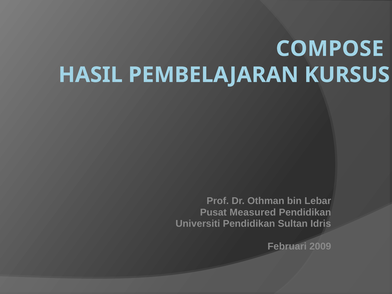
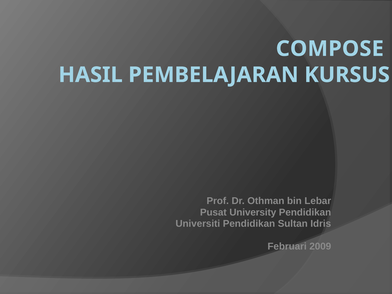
Measured: Measured -> University (253, 212)
